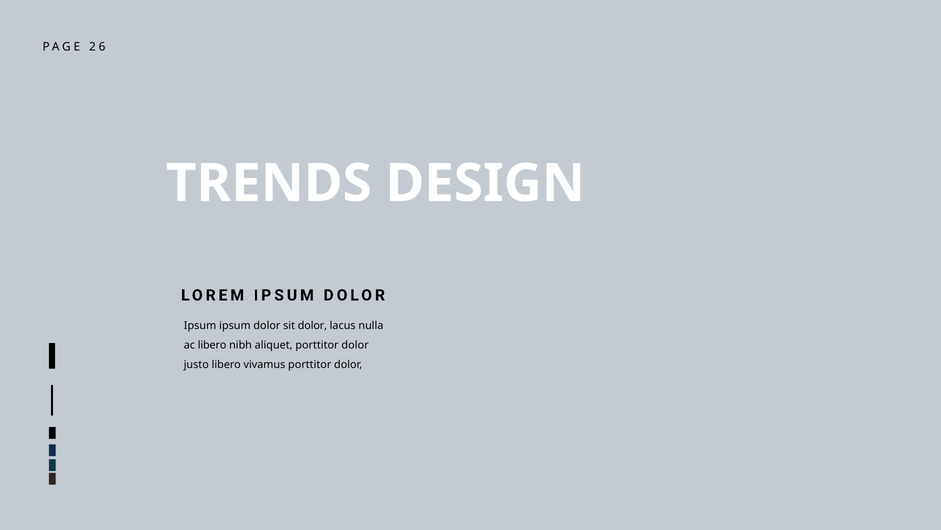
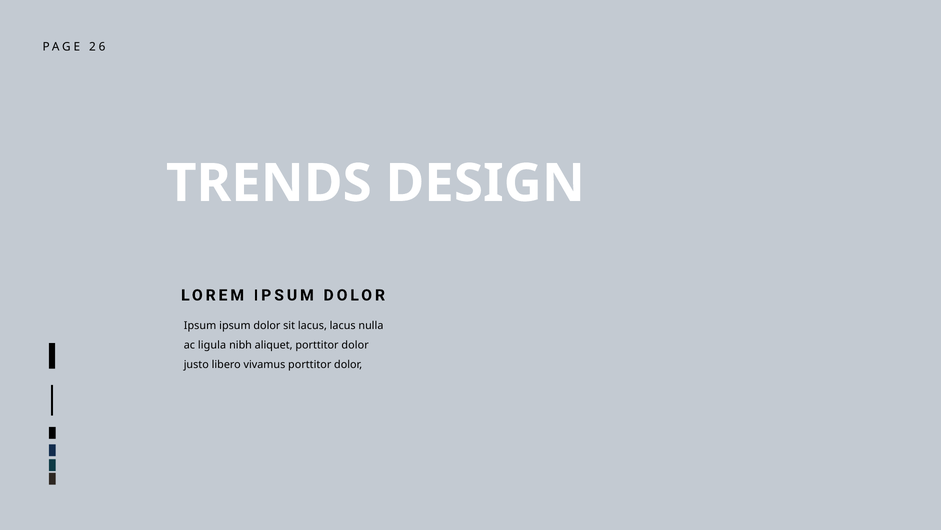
sit dolor: dolor -> lacus (312, 325)
ac libero: libero -> ligula (212, 345)
